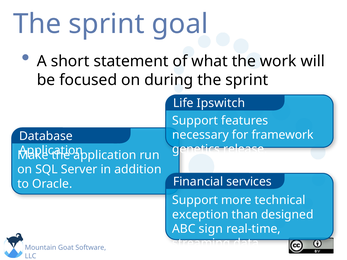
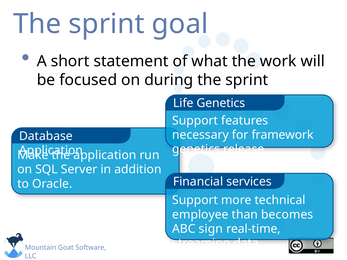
Life Ipswitch: Ipswitch -> Genetics (221, 103)
exception: exception -> employee (200, 215)
designed: designed -> becomes (287, 215)
